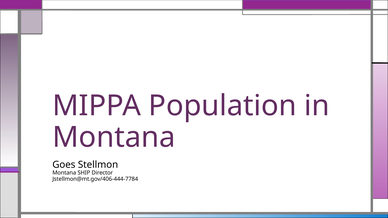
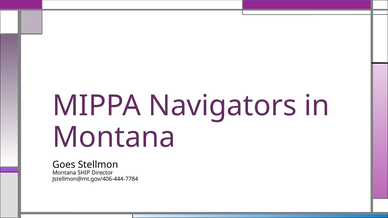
Population: Population -> Navigators (223, 106)
